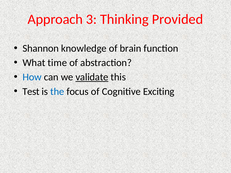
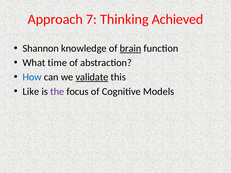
3: 3 -> 7 (91, 19)
Provided: Provided -> Achieved (178, 19)
brain underline: none -> present (131, 48)
Test: Test -> Like (31, 92)
the colour: blue -> purple (57, 92)
Exciting: Exciting -> Models (159, 92)
